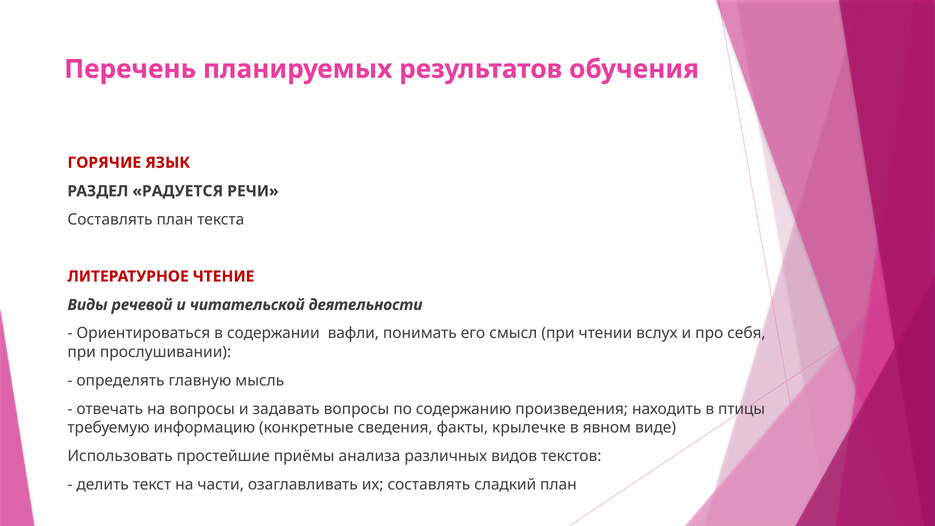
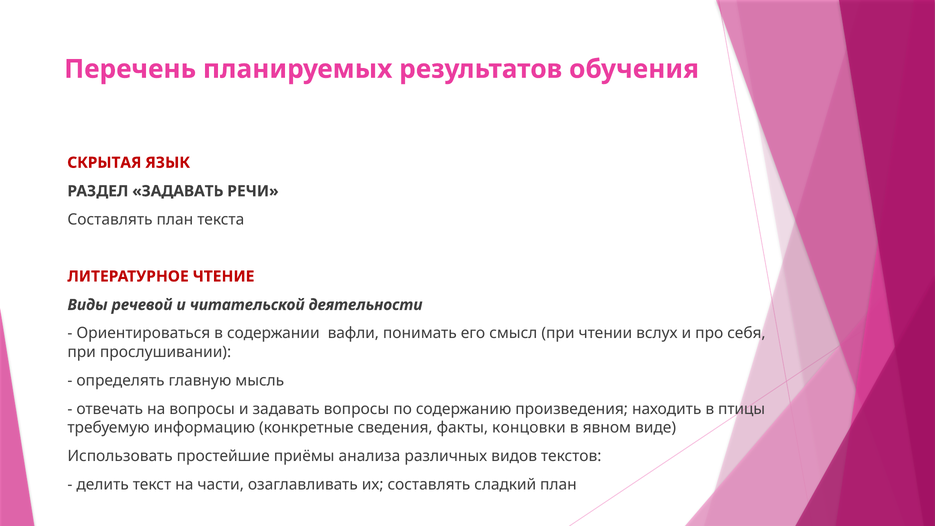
ГОРЯЧИЕ: ГОРЯЧИЕ -> СКРЫТАЯ (104, 163)
РАЗДЕЛ РАДУЕТСЯ: РАДУЕТСЯ -> ЗАДАВАТЬ (178, 191)
крылечке: крылечке -> концовки (529, 428)
